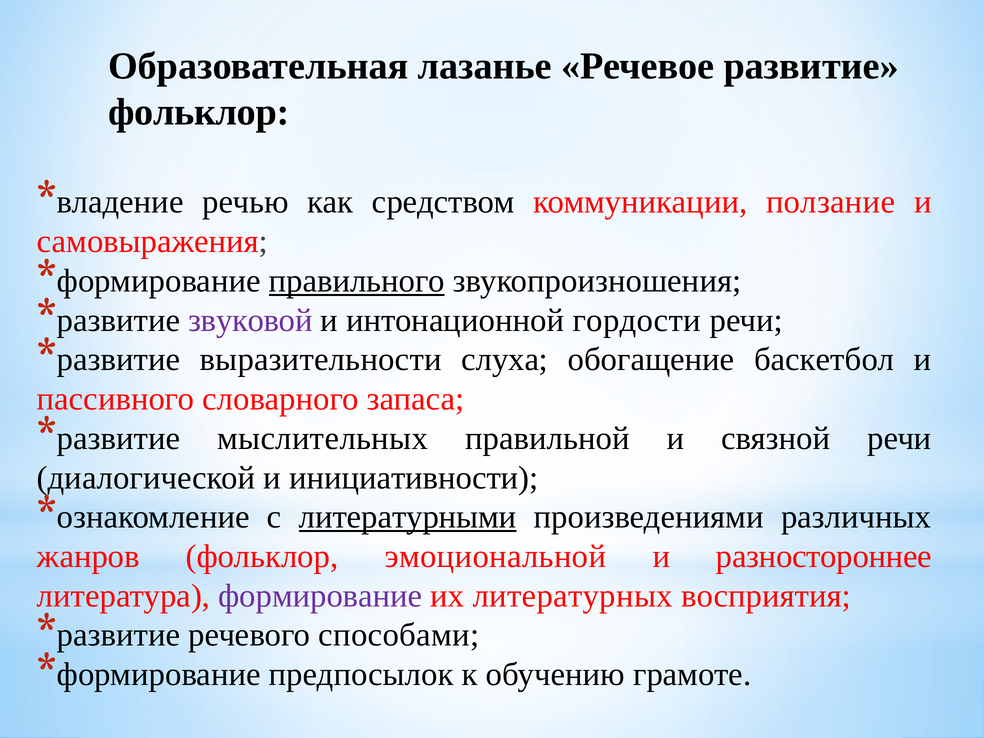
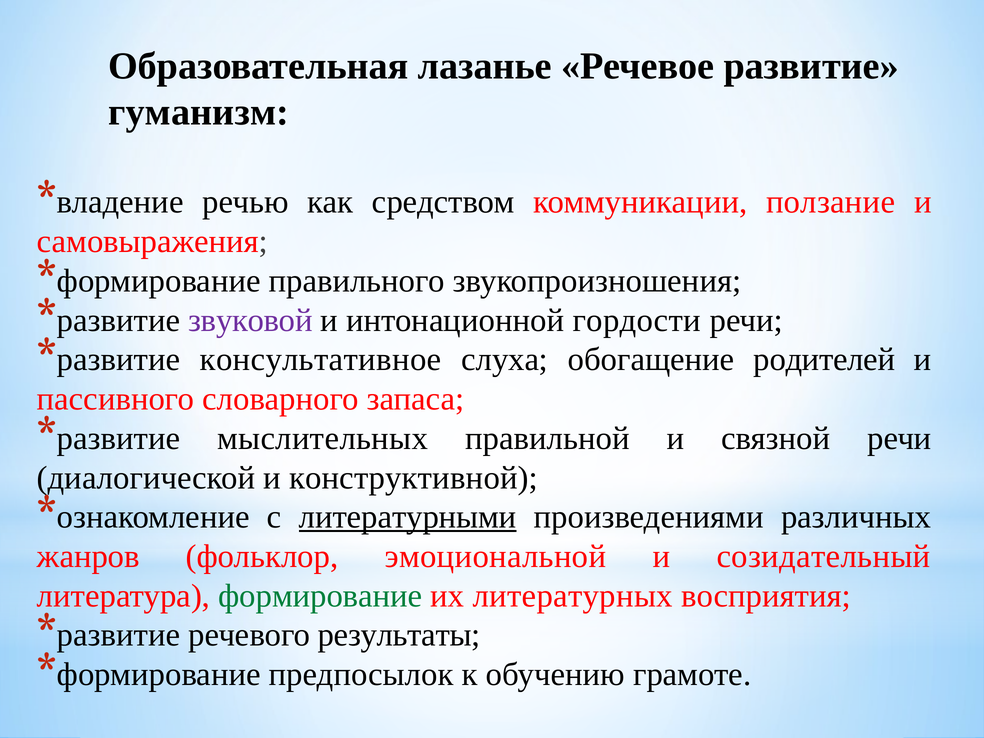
фольклор: фольклор -> гуманизм (199, 112)
правильного underline: present -> none (357, 281)
выразительности: выразительности -> консультативное (321, 360)
баскетбол: баскетбол -> родителей (824, 360)
инициативности: инициативности -> конструктивной (414, 478)
разностороннее: разностороннее -> созидательный (824, 556)
формирование colour: purple -> green (320, 596)
способами: способами -> результаты (399, 635)
